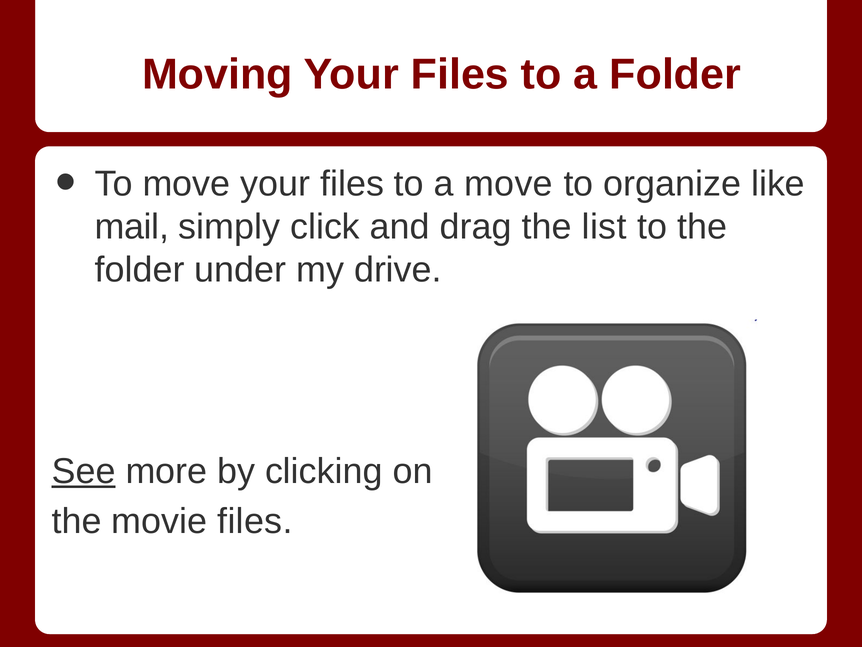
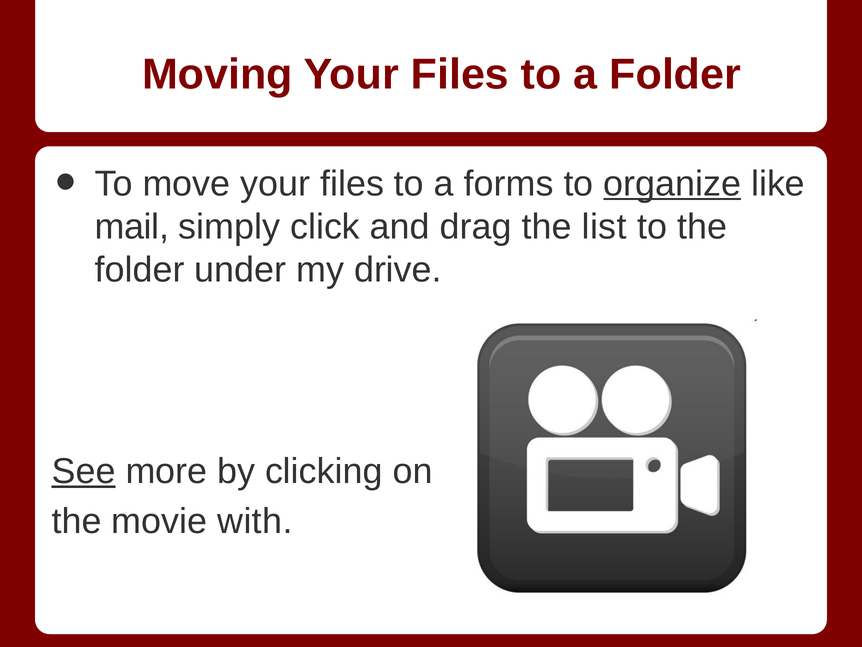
a move: move -> forms (509, 184)
organize underline: none -> present (672, 184)
movie files: files -> with (255, 521)
